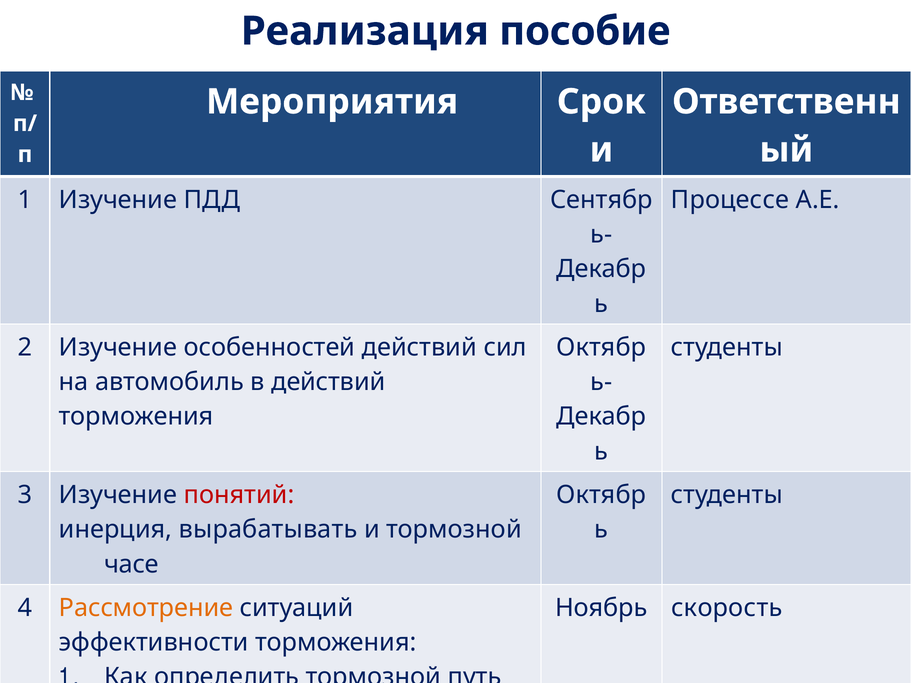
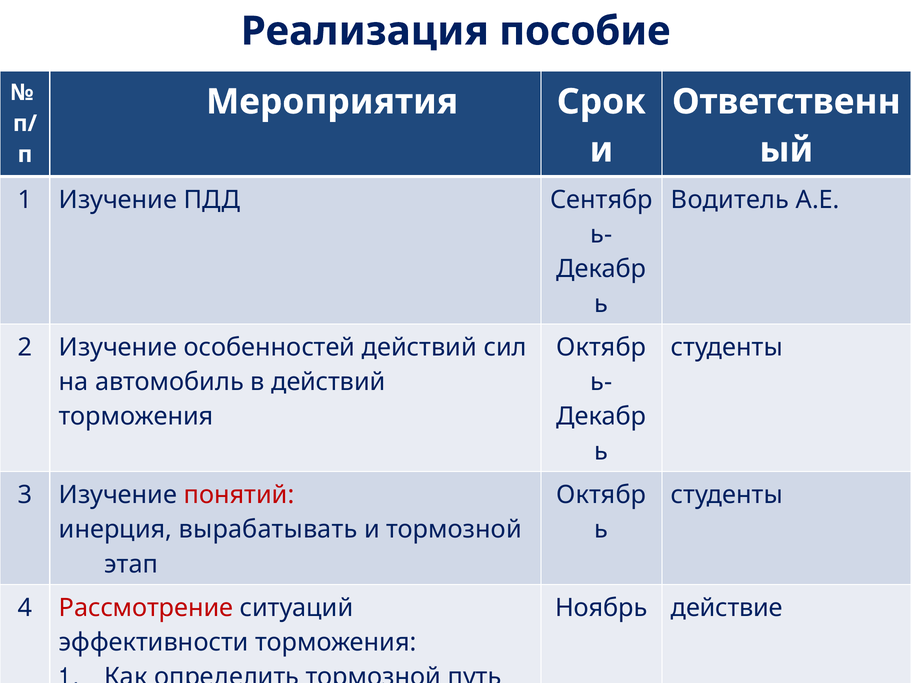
Процессе: Процессе -> Водитель (730, 200)
часе: часе -> этап (131, 564)
Рассмотрение colour: orange -> red (146, 608)
скорость: скорость -> действие (727, 608)
